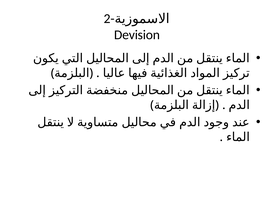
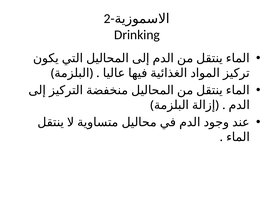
Devision: Devision -> Drinking (137, 35)
